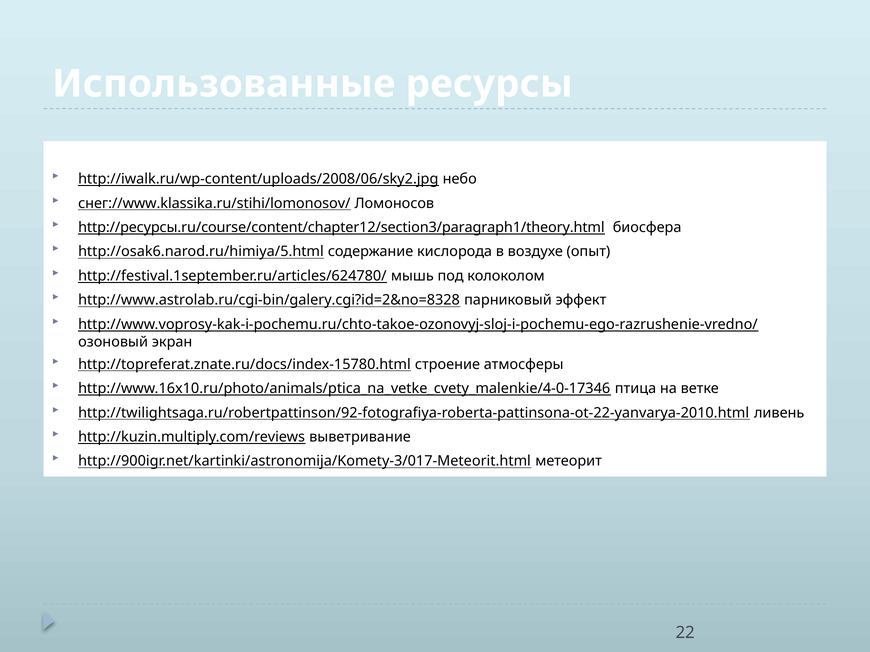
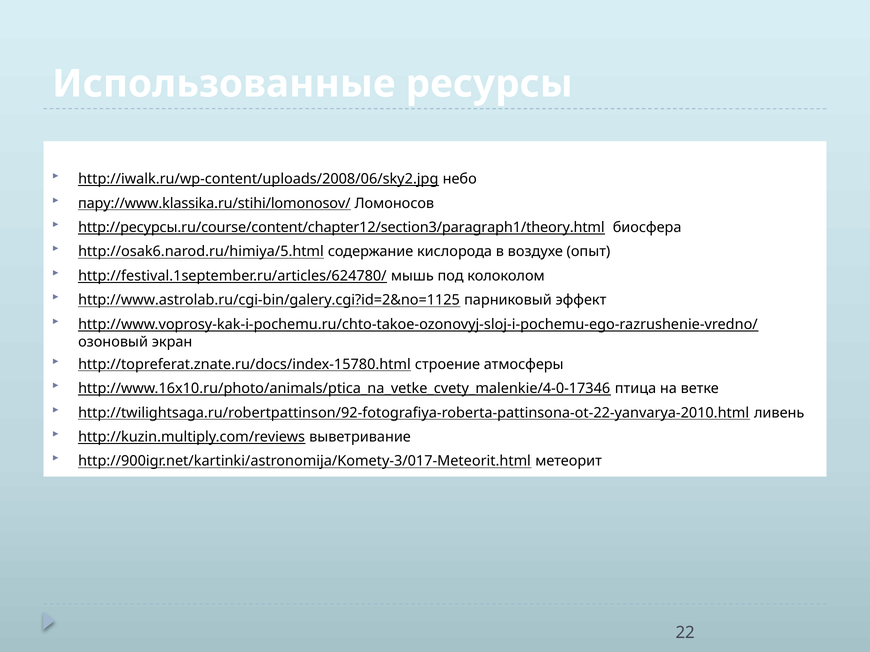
снег://www.klassika.ru/stihi/lomonosov/: снег://www.klassika.ru/stihi/lomonosov/ -> пару://www.klassika.ru/stihi/lomonosov/ (214, 203)
http://www.astrolab.ru/cgi-bin/galery.cgi?id=2&no=8328: http://www.astrolab.ru/cgi-bin/galery.cgi?id=2&no=8328 -> http://www.astrolab.ru/cgi-bin/galery.cgi?id=2&no=1125 (269, 300)
